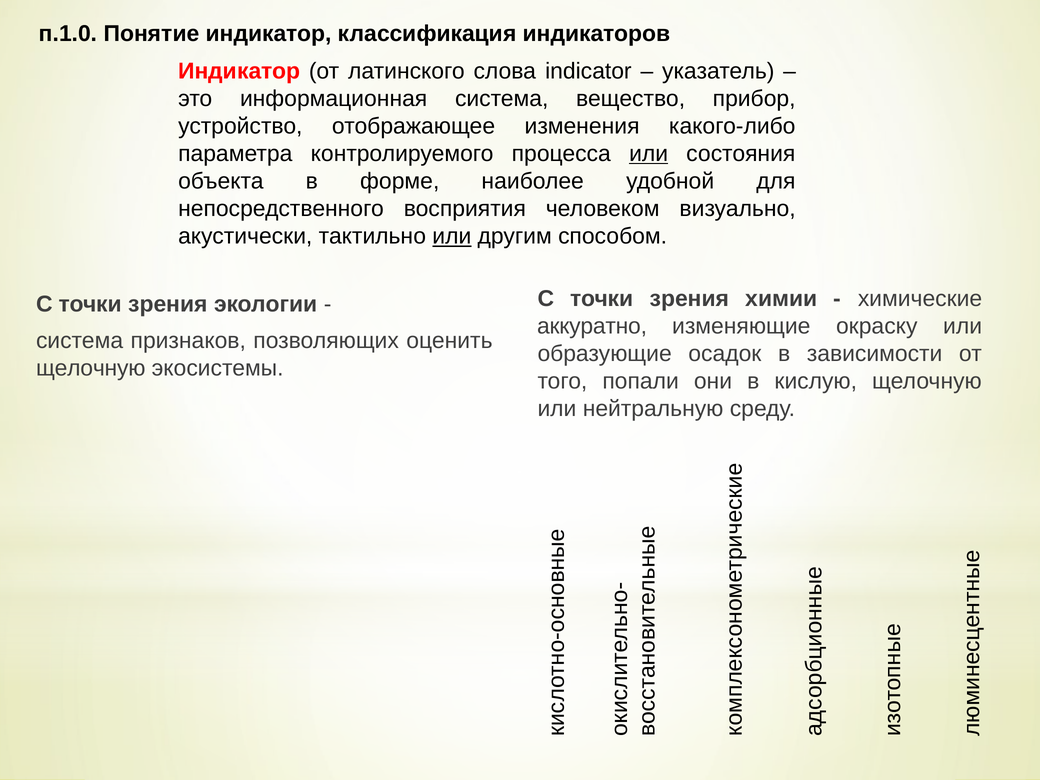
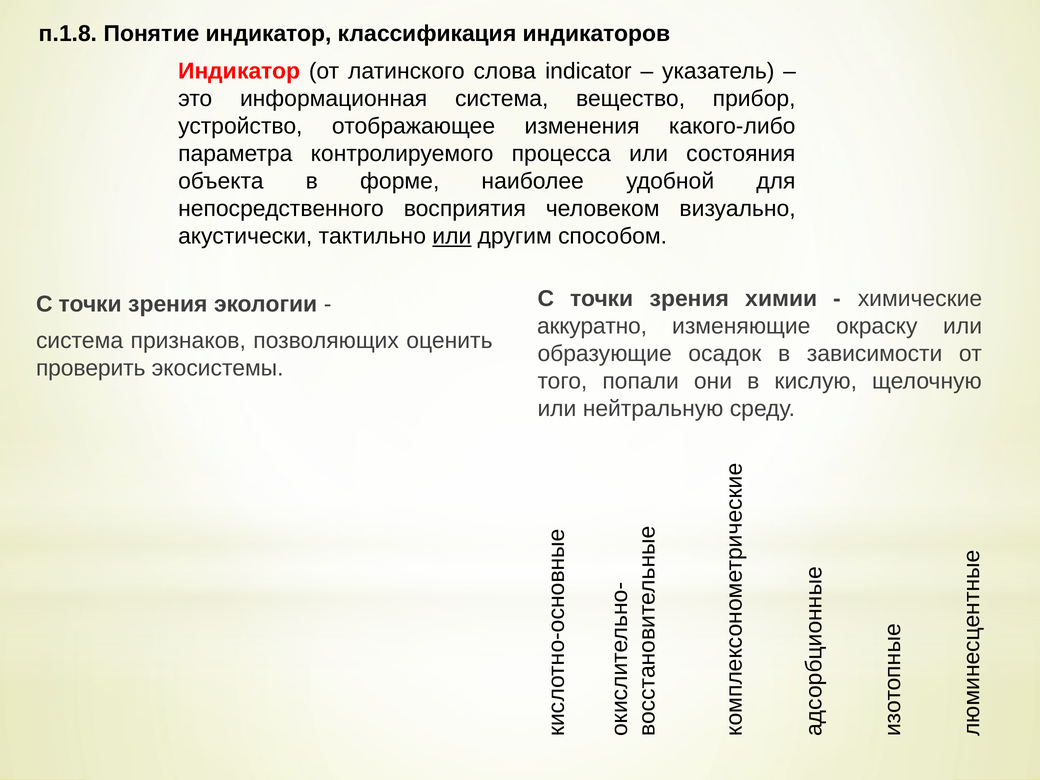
п.1.0: п.1.0 -> п.1.8 (68, 34)
или underline: present -> none (649, 154)
щелочную: щелочную -> проверить (91, 368)
